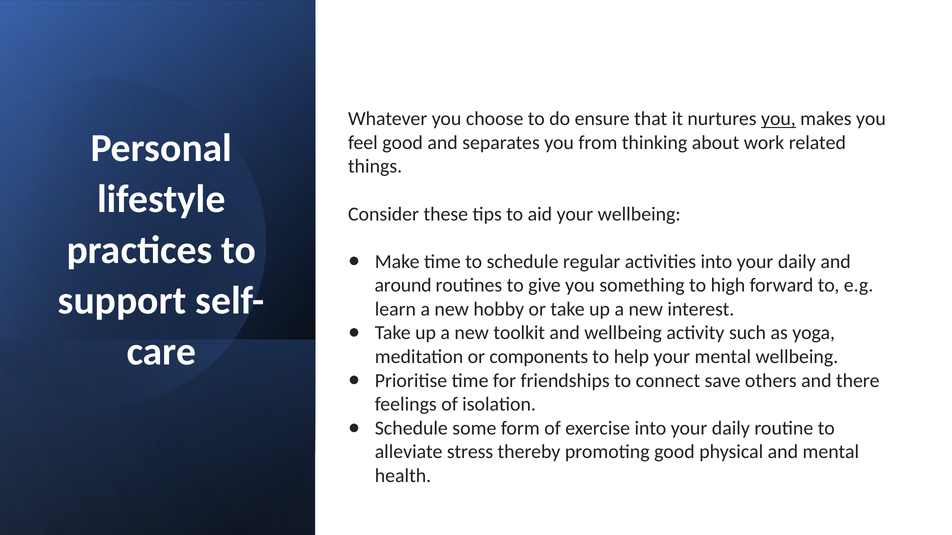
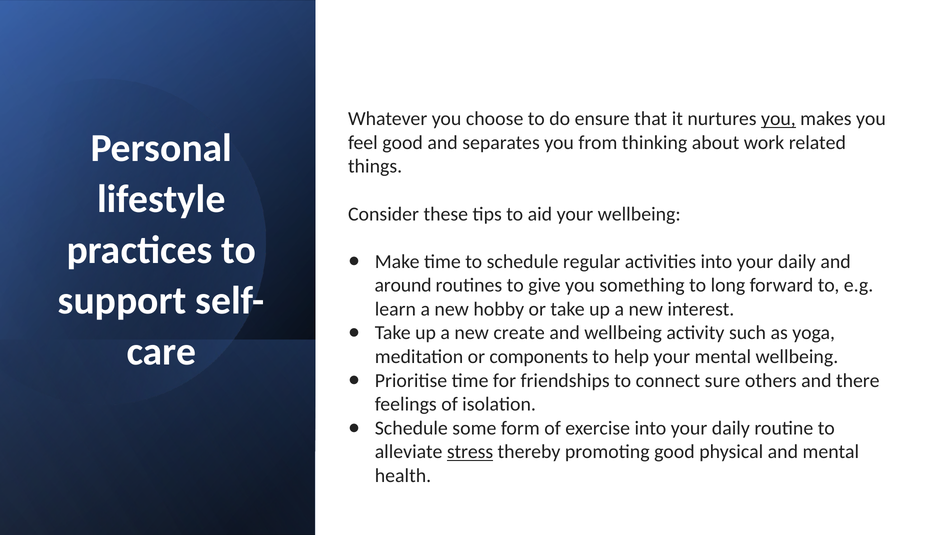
high: high -> long (728, 286)
toolkit: toolkit -> create (519, 333)
save: save -> sure (722, 381)
stress underline: none -> present (470, 452)
